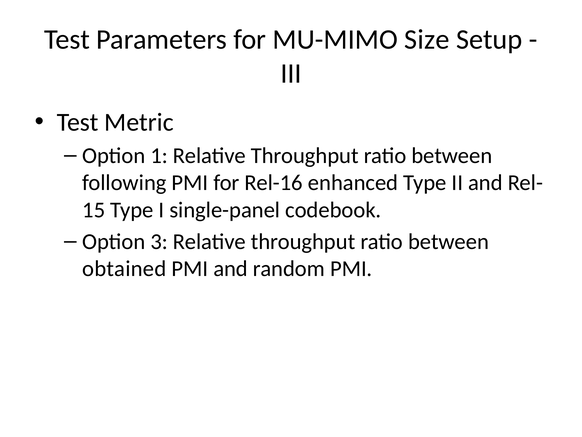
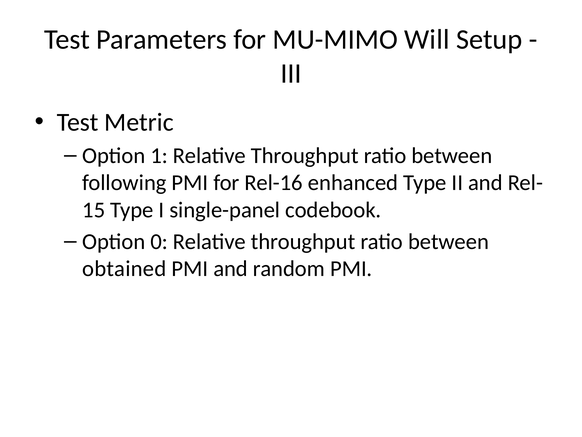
Size: Size -> Will (427, 39)
3: 3 -> 0 (159, 241)
